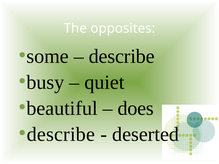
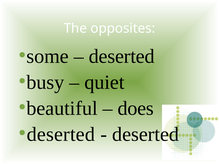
describe: describe -> deserted (122, 56)
describe: describe -> deserted (61, 134)
